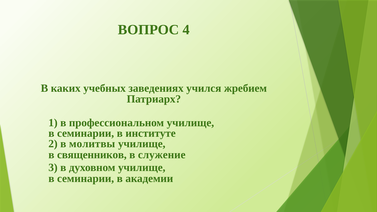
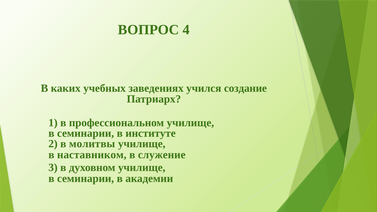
жребием: жребием -> создание (245, 88)
священников: священников -> наставником (92, 155)
